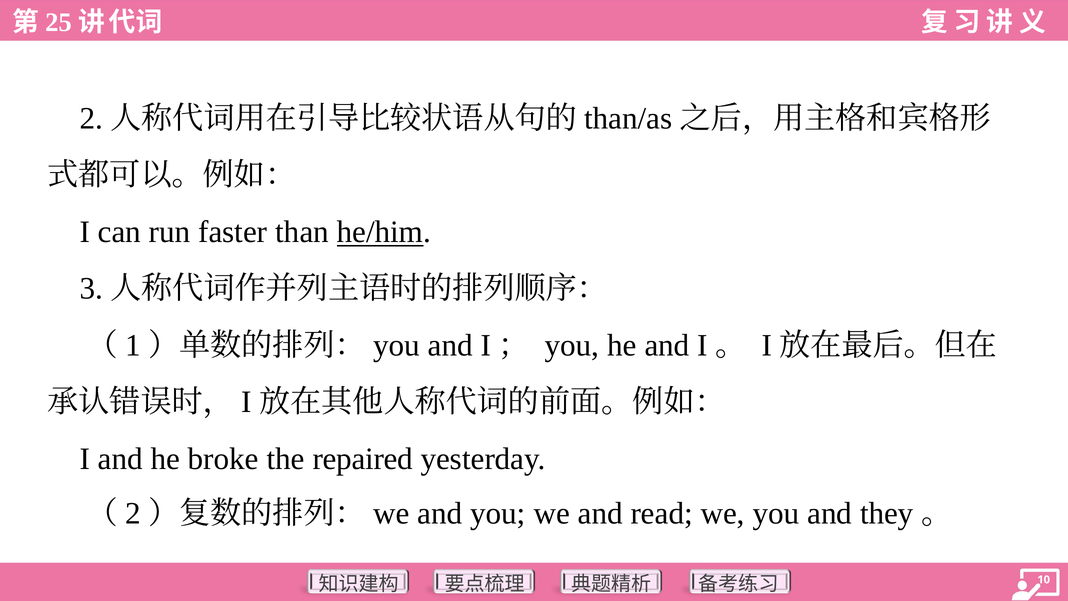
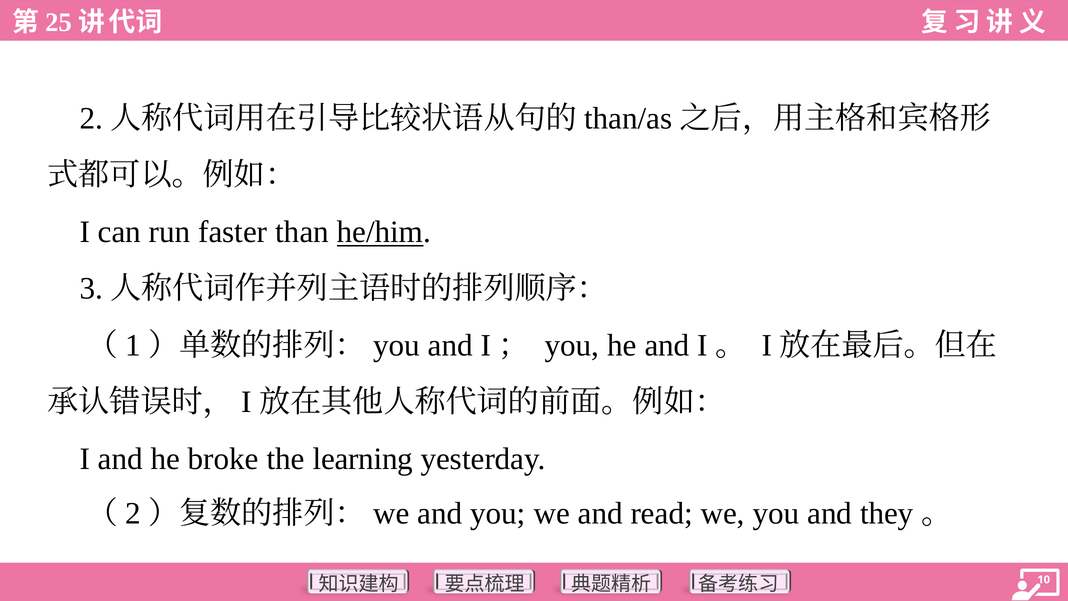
repaired: repaired -> learning (363, 459)
